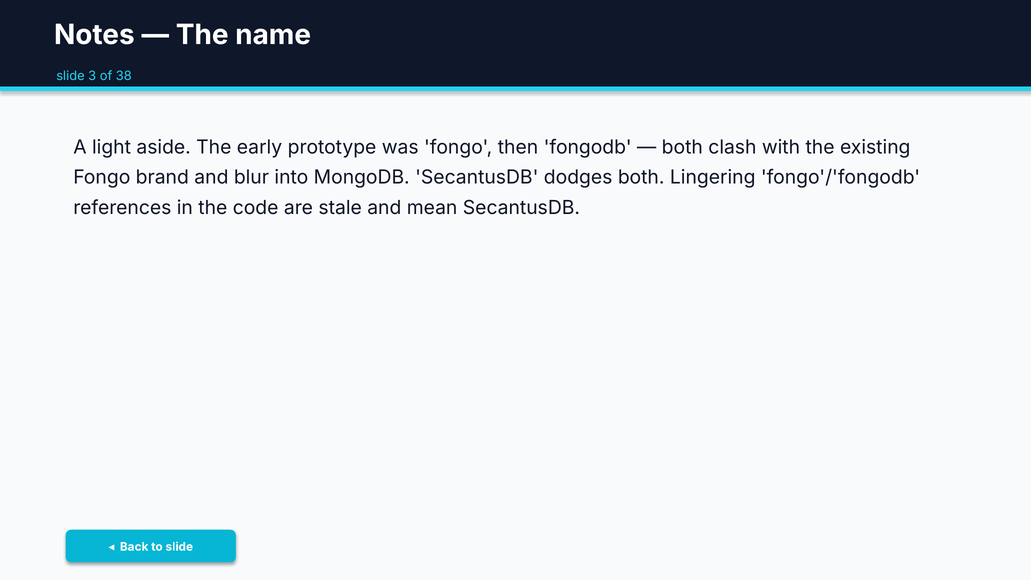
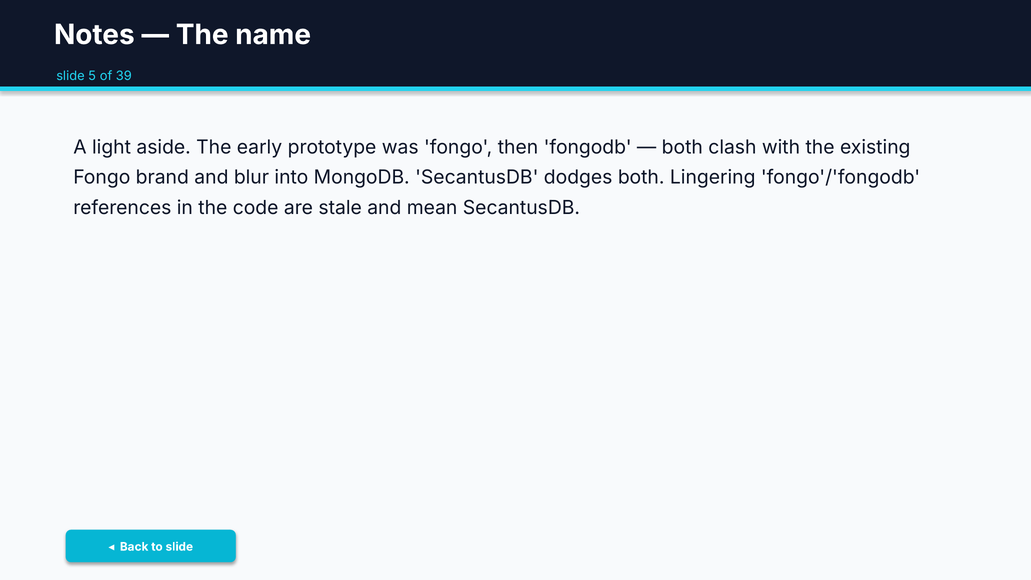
3: 3 -> 5 (92, 76)
38: 38 -> 39 (124, 76)
